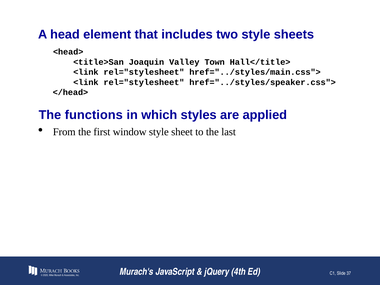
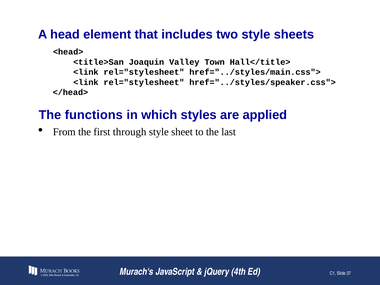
window: window -> through (130, 132)
